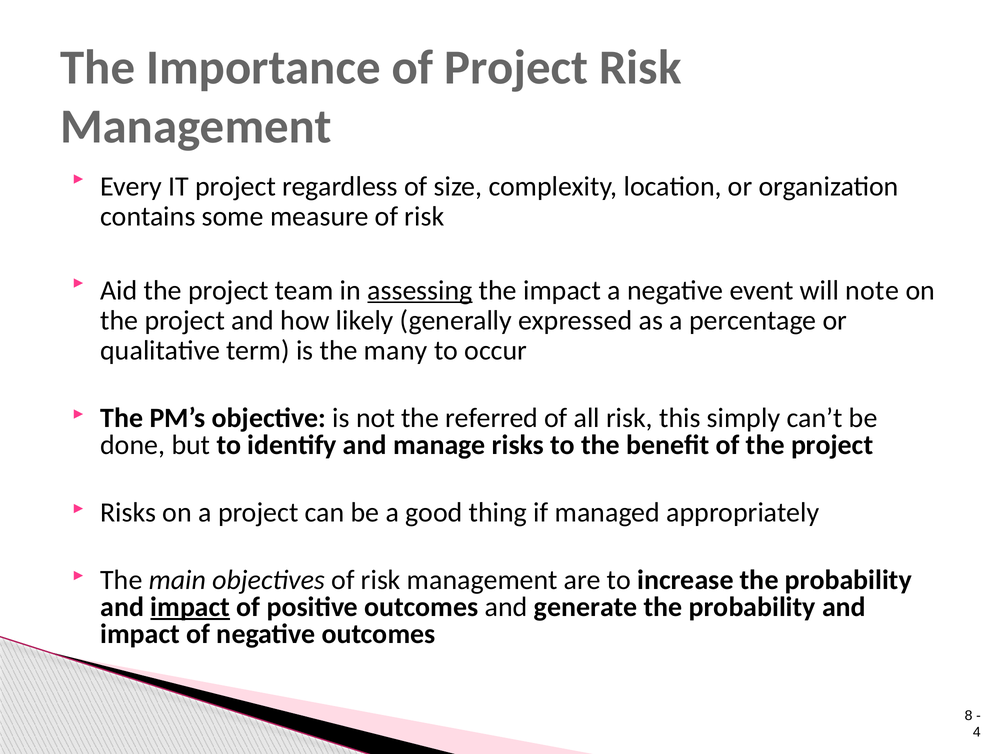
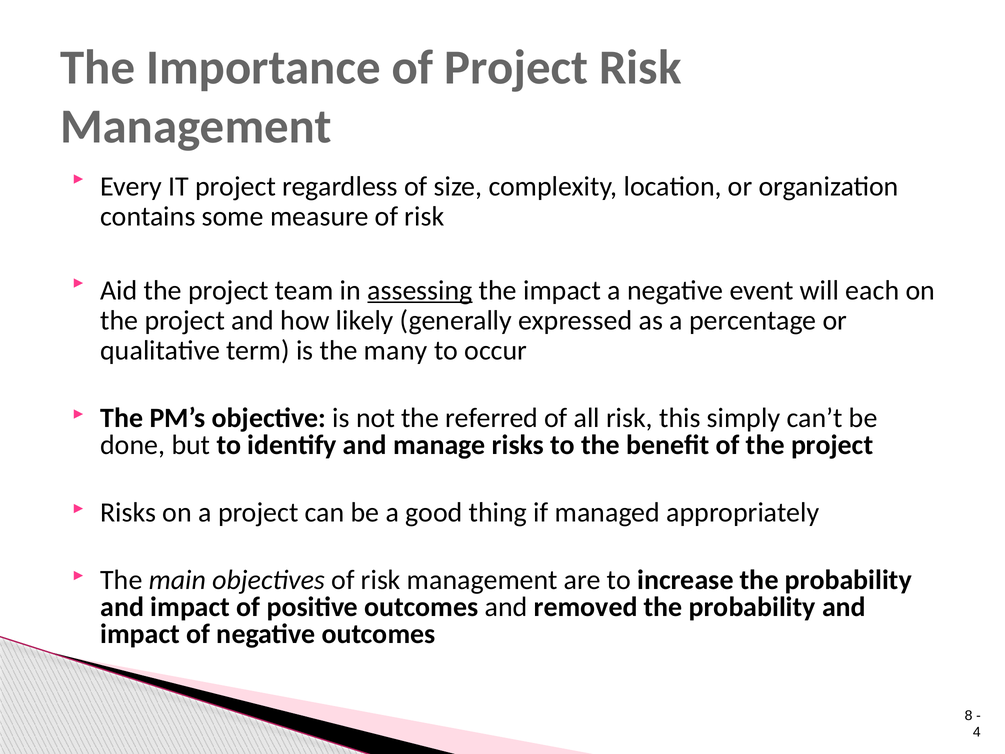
note: note -> each (872, 290)
impact underline: present -> none (190, 607)
generate: generate -> removed (586, 607)
